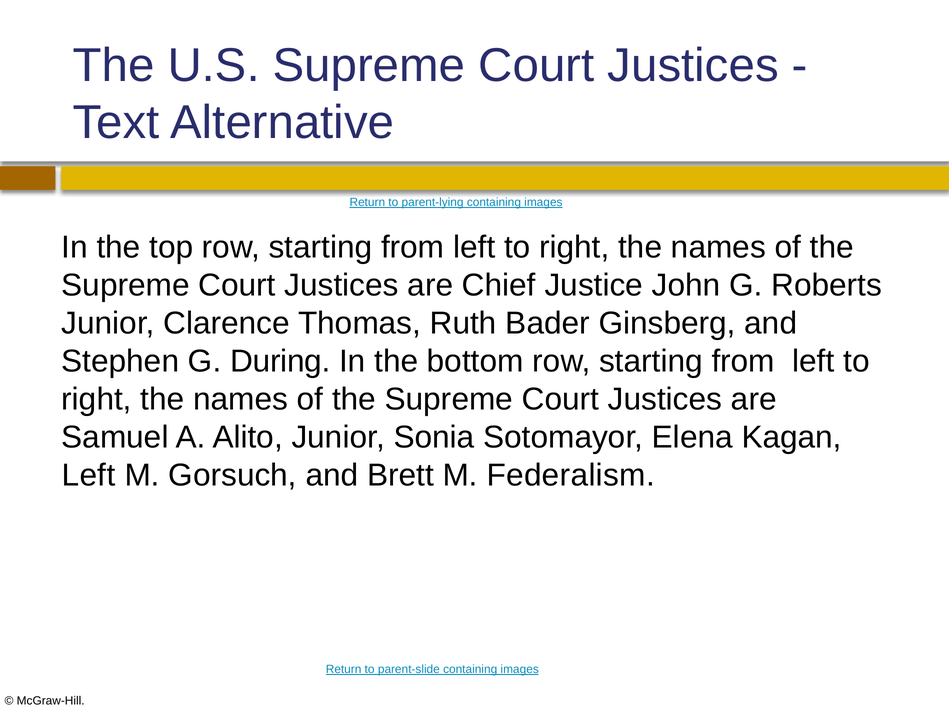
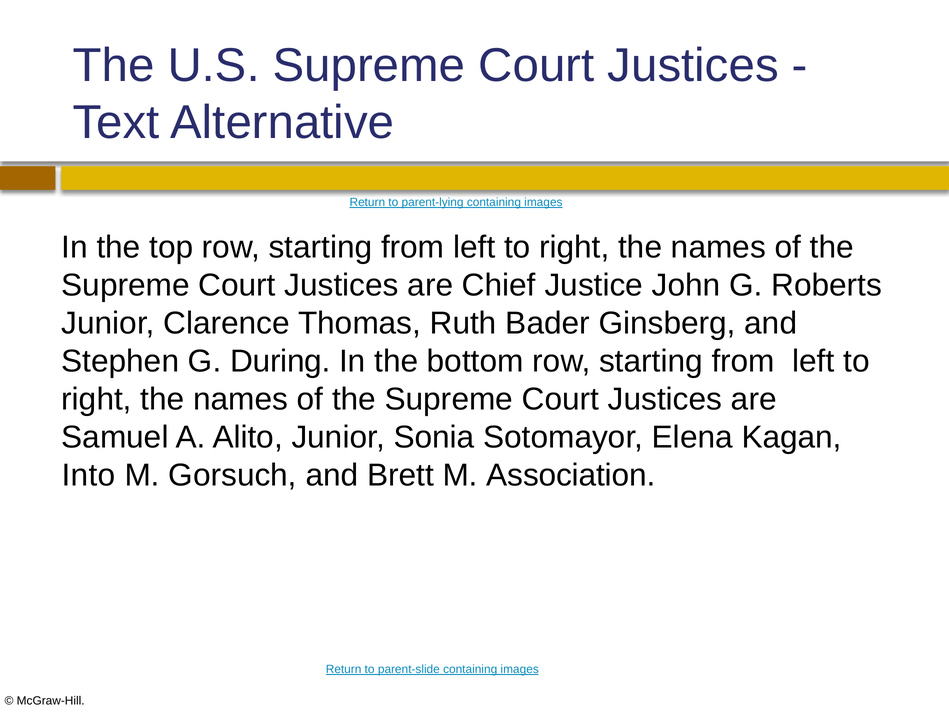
Left: Left -> Into (88, 475)
Federalism: Federalism -> Association (571, 475)
